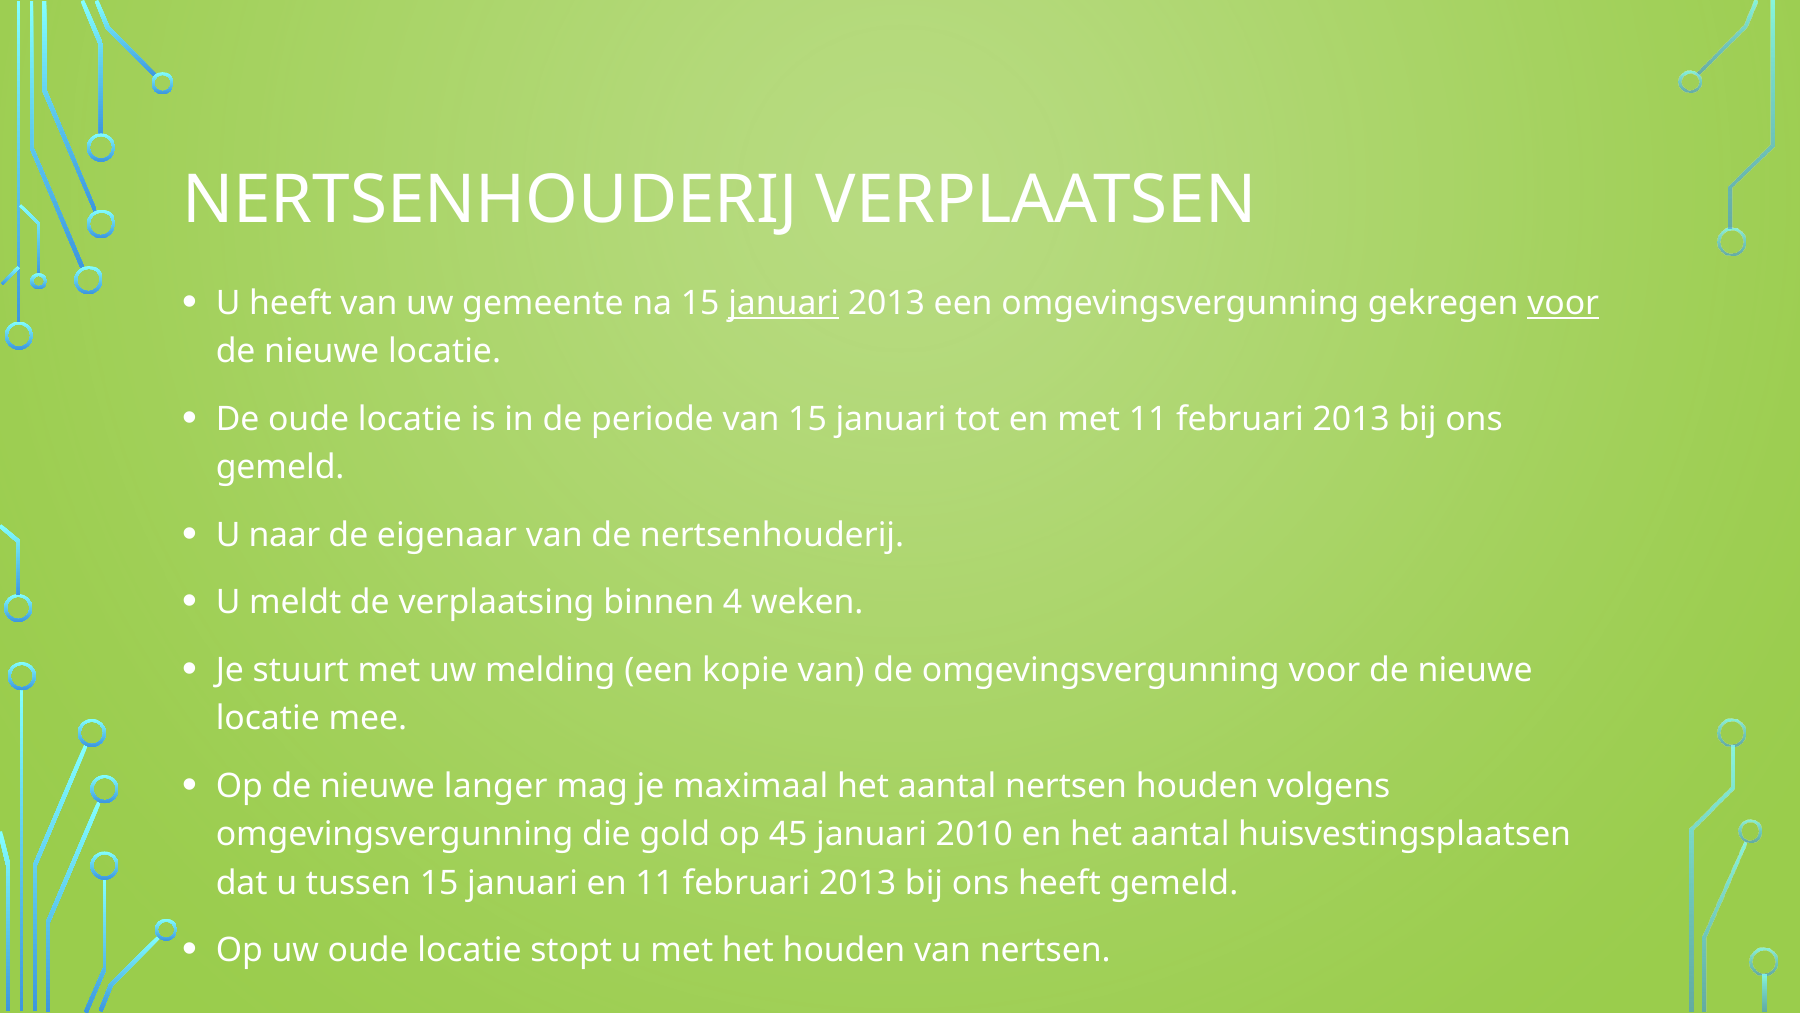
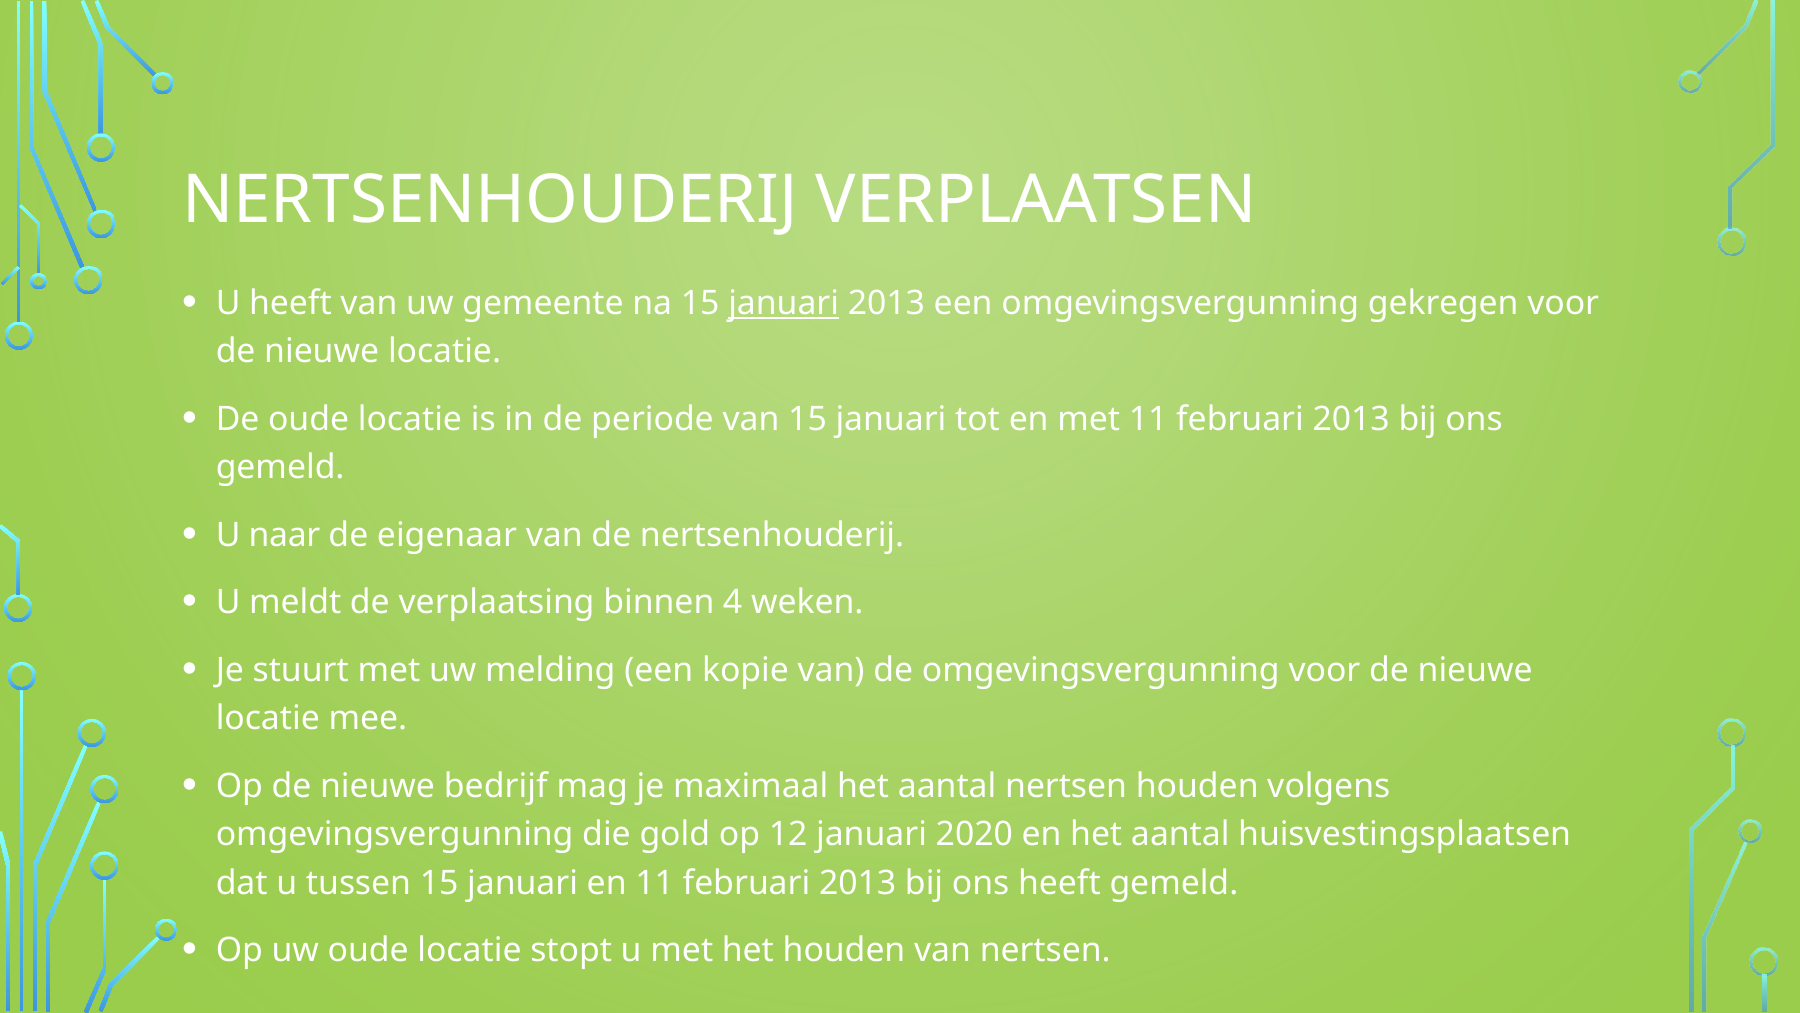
voor underline: present -> none (1563, 303)
langer: langer -> bedrijf (496, 785)
45: 45 -> 12 (788, 834)
2010: 2010 -> 2020 (974, 834)
